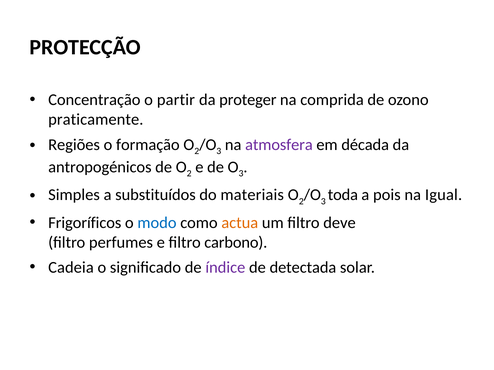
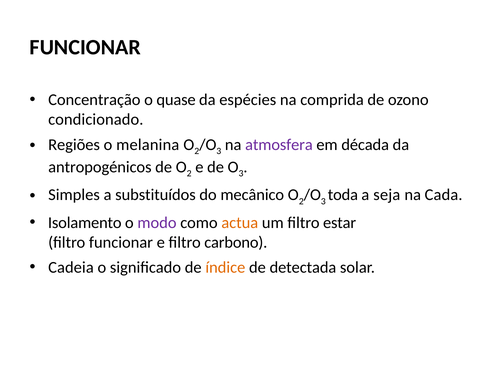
PROTECÇÃO: PROTECÇÃO -> FUNCIONAR (85, 47)
partir: partir -> quase (176, 100)
proteger: proteger -> espécies (248, 100)
praticamente: praticamente -> condicionado (96, 120)
formação: formação -> melanina (148, 145)
materiais: materiais -> mecânico (252, 195)
pois: pois -> seja (387, 195)
Igual: Igual -> Cada (444, 195)
Frigoríficos: Frigoríficos -> Isolamento (85, 223)
modo colour: blue -> purple (157, 223)
deve: deve -> estar (340, 223)
filtro perfumes: perfumes -> funcionar (121, 243)
índice colour: purple -> orange (225, 268)
